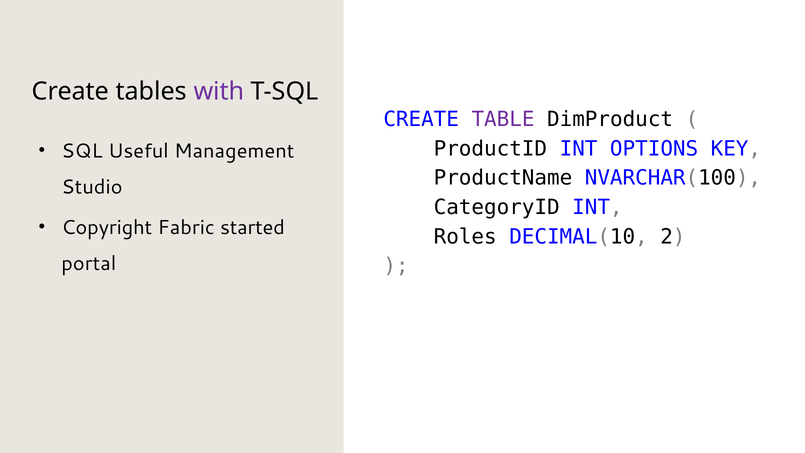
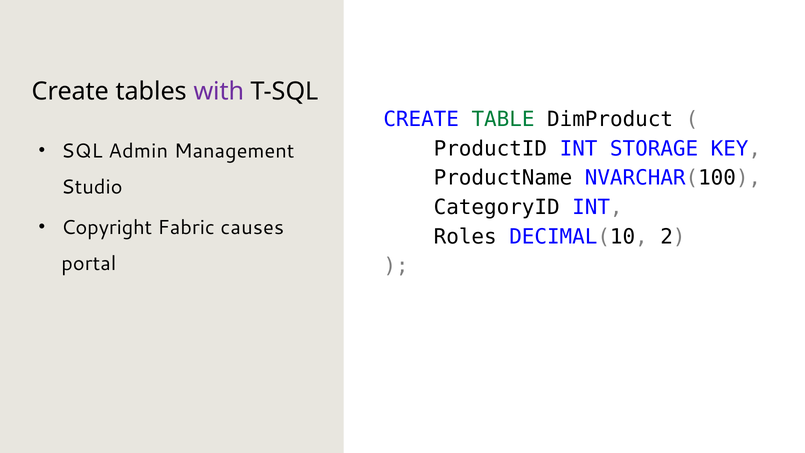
TABLE colour: purple -> green (503, 119)
OPTIONS: OPTIONS -> STORAGE (654, 149)
Useful: Useful -> Admin (138, 151)
started: started -> causes (252, 227)
